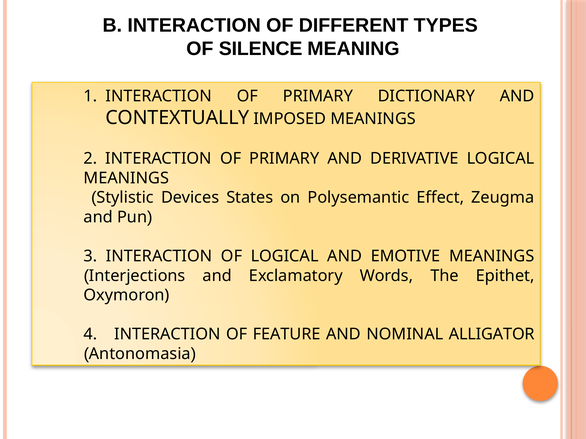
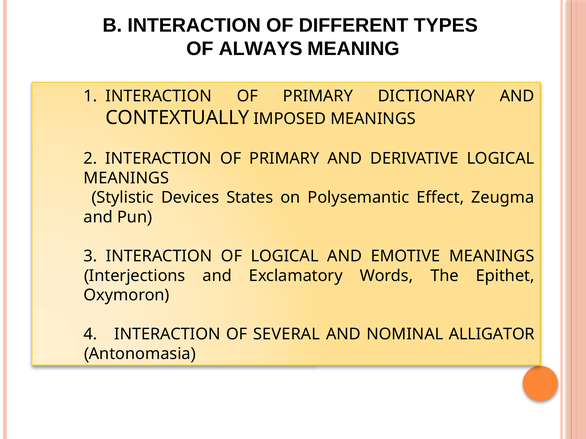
SILENCE: SILENCE -> ALWAYS (261, 49)
FEATURE: FEATURE -> SEVERAL (287, 335)
